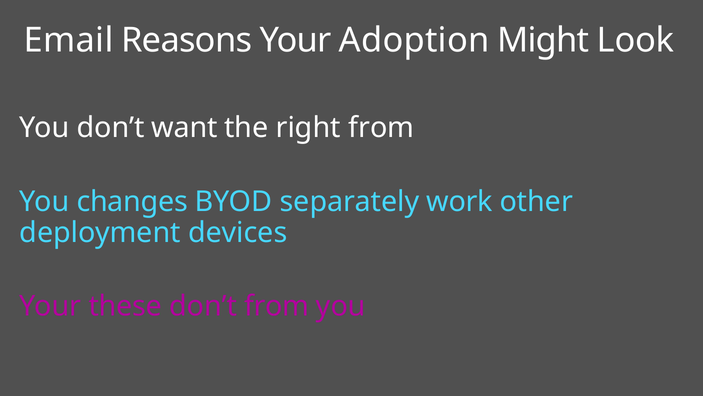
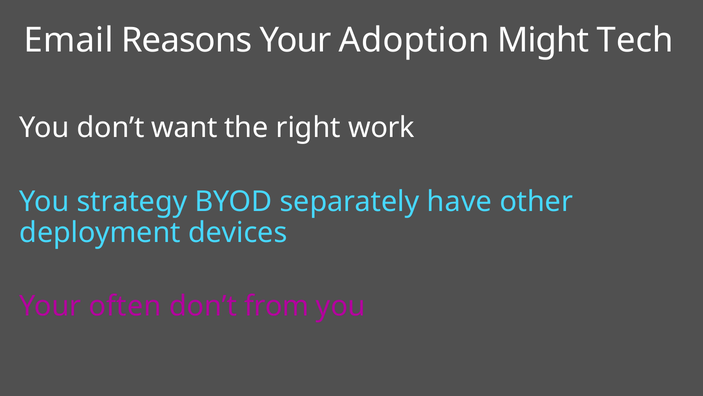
Look: Look -> Tech (635, 40)
right from: from -> work (381, 128)
changes: changes -> strategy (132, 201)
work: work -> have (459, 201)
these: these -> often (125, 306)
